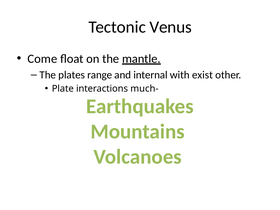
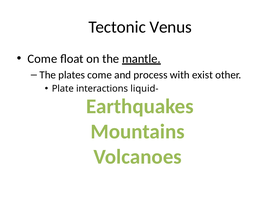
plates range: range -> come (100, 75)
internal: internal -> process (150, 75)
much-: much- -> liquid- (144, 89)
